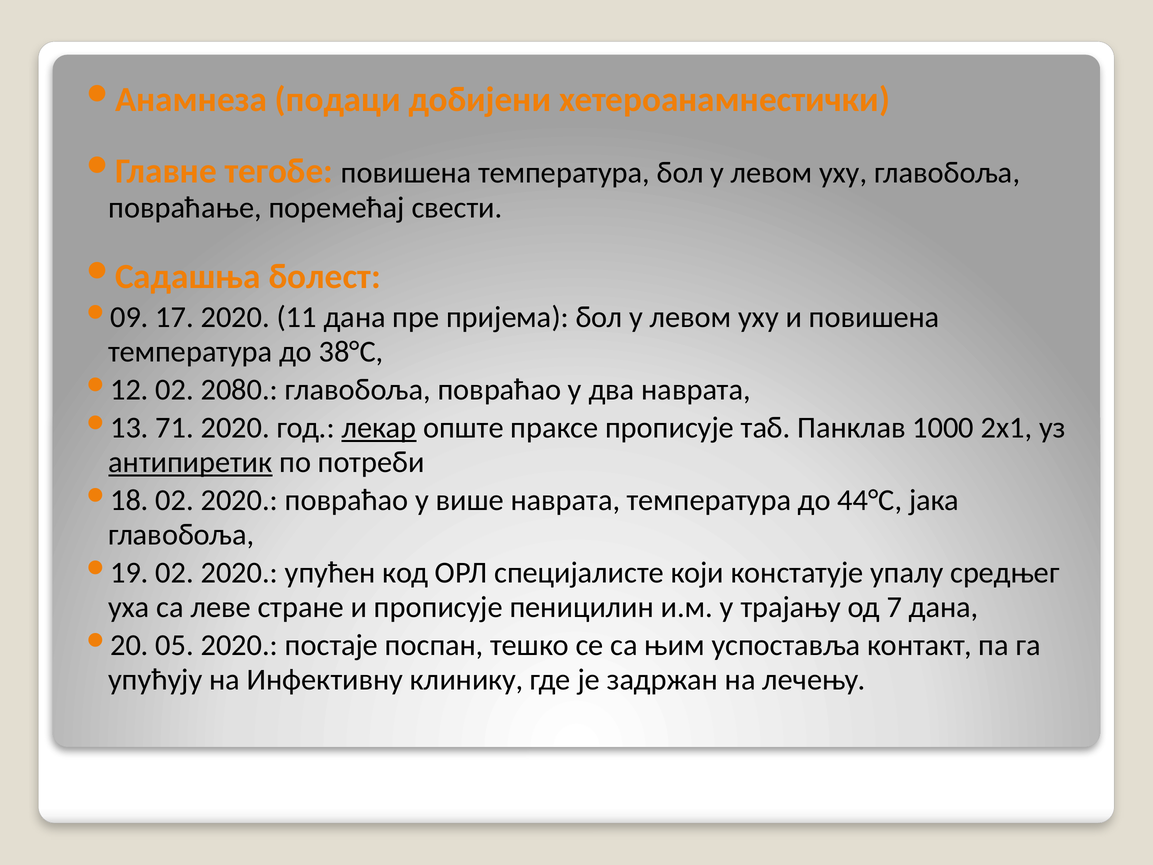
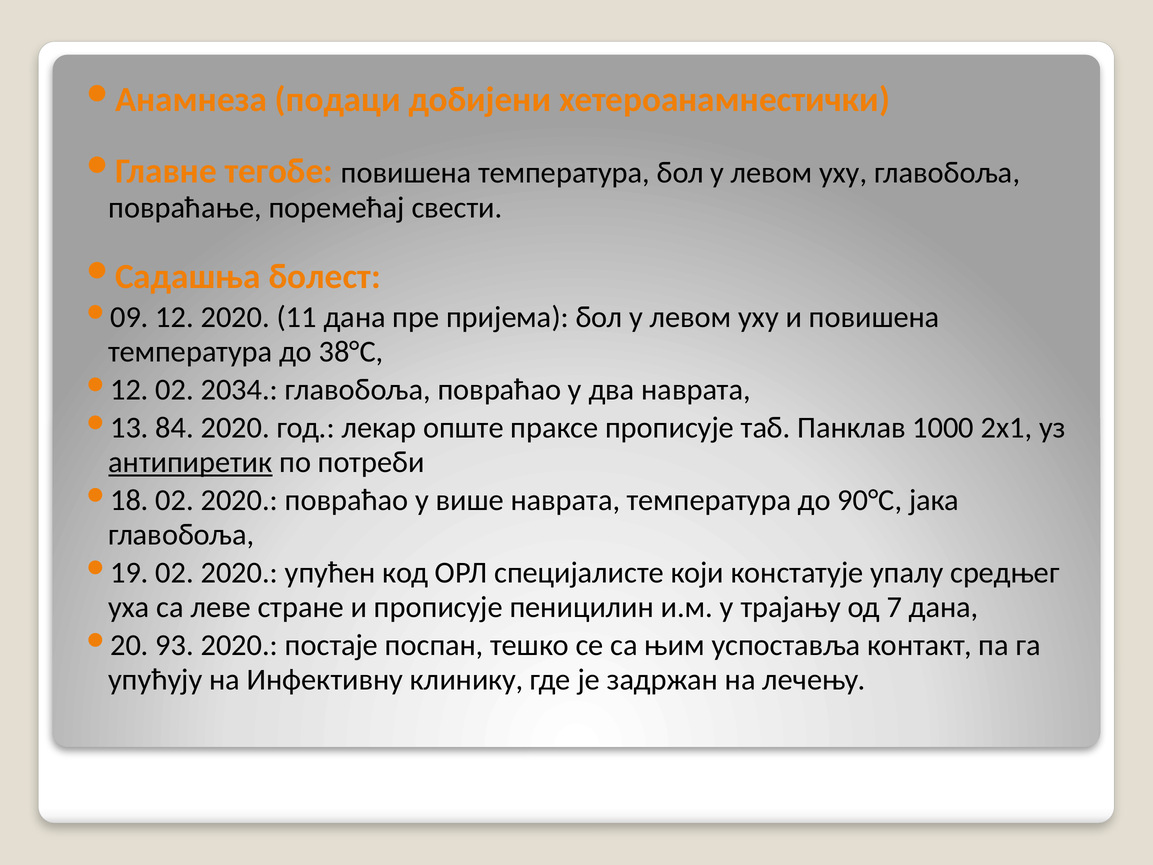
17: 17 -> 12 (175, 317)
2080: 2080 -> 2034 (239, 390)
71: 71 -> 84 (175, 428)
лекар underline: present -> none (379, 428)
44°С: 44°С -> 90°С (870, 500)
05: 05 -> 93 (175, 645)
